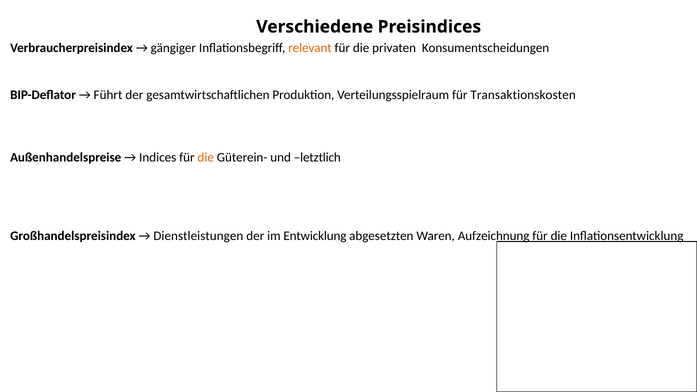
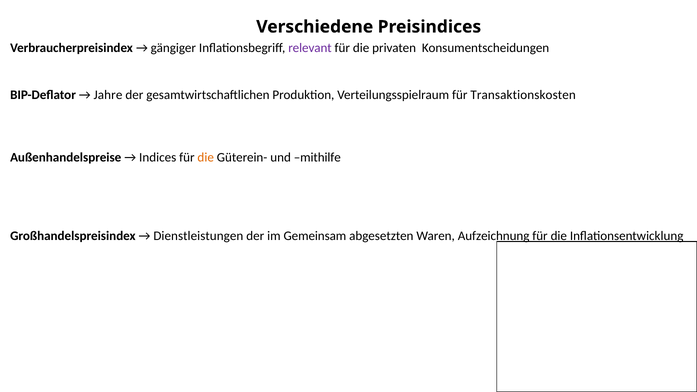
relevant colour: orange -> purple (310, 48)
Führt: Führt -> Jahre (108, 95)
letztlich: letztlich -> mithilfe (317, 157)
Entwicklung: Entwicklung -> Gemeinsam (315, 236)
